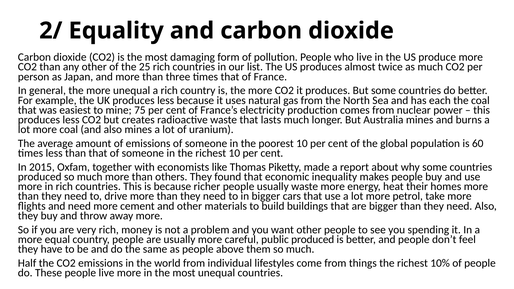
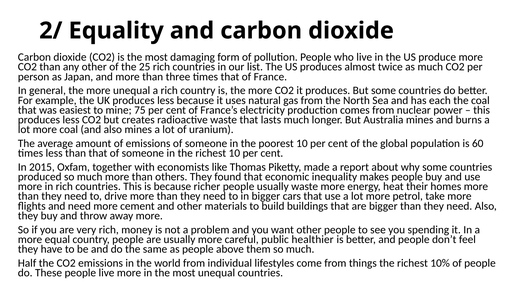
public produced: produced -> healthier (313, 239)
